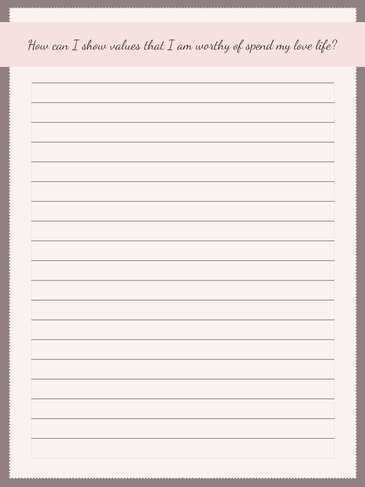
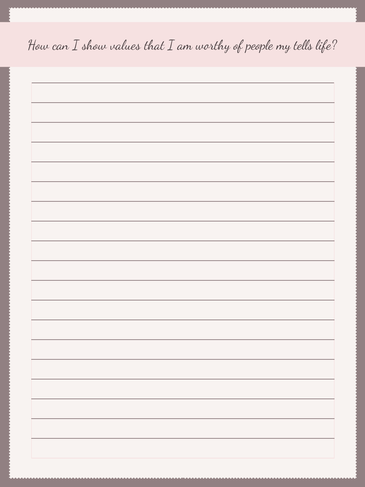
spend: spend -> people (260, 45)
love: love -> tells (303, 45)
